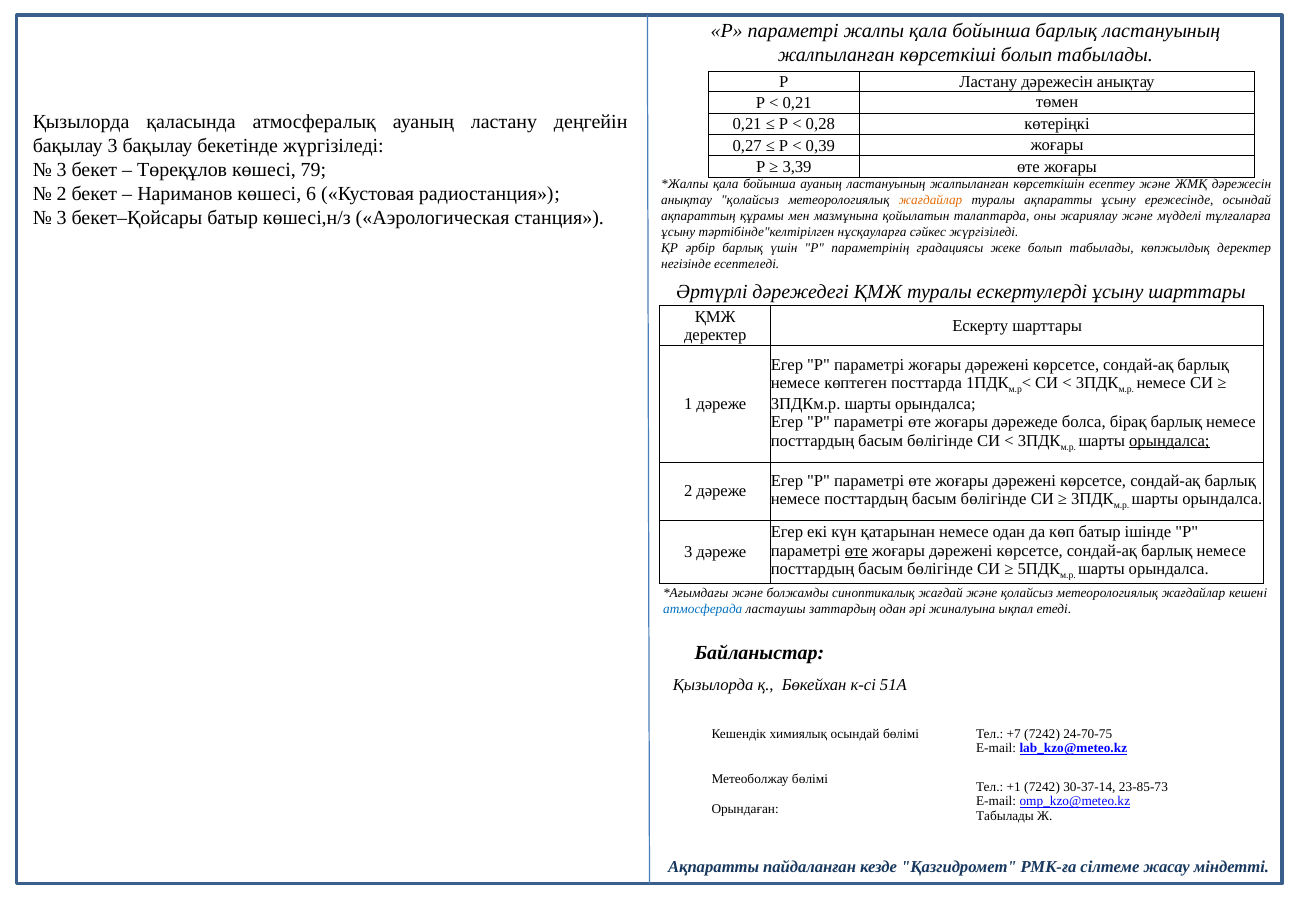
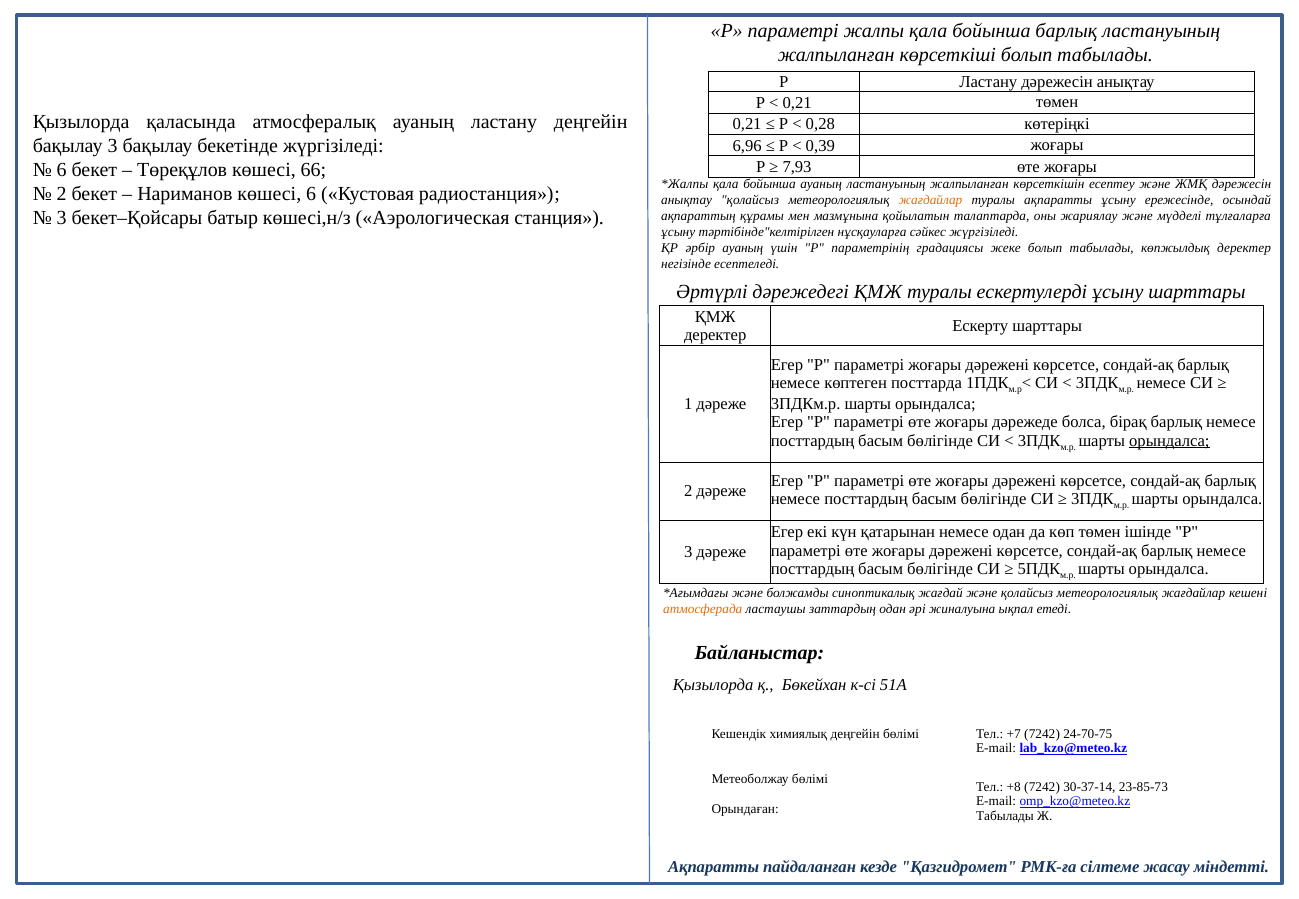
0,27: 0,27 -> 6,96 (747, 146)
3,39: 3,39 -> 7,93 (797, 167)
3: 3 -> 6 (62, 170)
79: 79 -> 66 (313, 170)
әрбір барлық: барлық -> ауаның (743, 248)
көп батыр: батыр -> төмен (1100, 532)
өте underline: present -> none (856, 551)
атмосферада colour: blue -> orange (703, 609)
химиялық осындай: осындай -> деңгейін (855, 734)
+1: +1 -> +8 (1014, 787)
